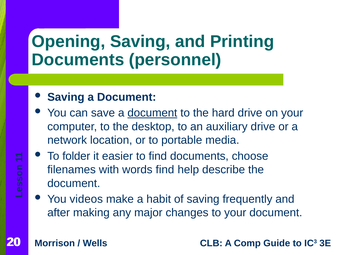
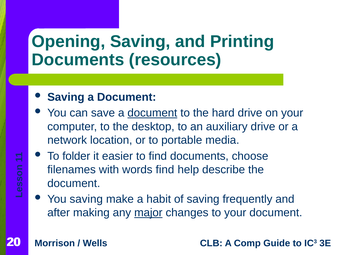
personnel: personnel -> resources (175, 60)
You videos: videos -> saving (86, 199)
major underline: none -> present (148, 213)
